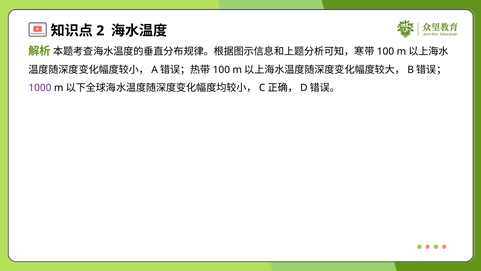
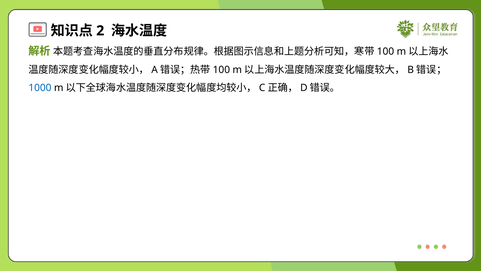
1000 colour: purple -> blue (40, 88)
